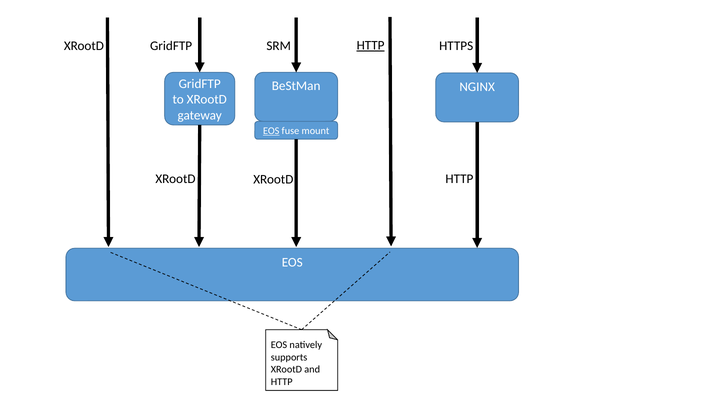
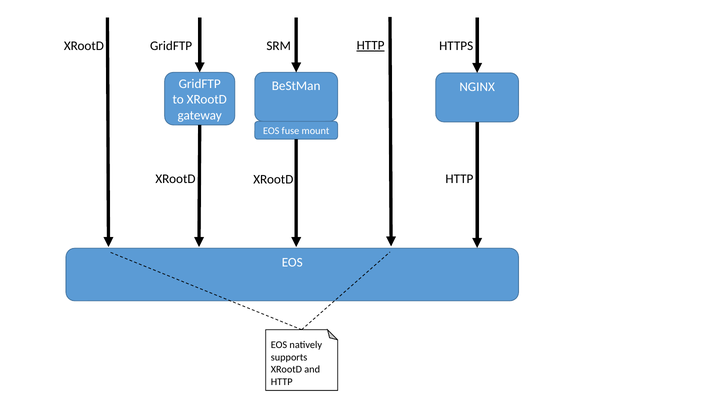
EOS underline: present -> none (271, 131)
